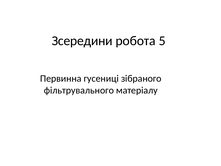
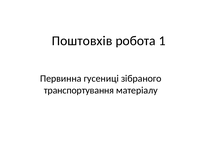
Зсередини: Зсередини -> Поштовхів (82, 41)
5: 5 -> 1 (162, 41)
фільтрувального: фільтрувального -> транспортування (79, 90)
